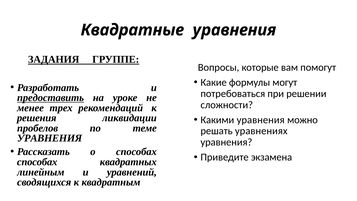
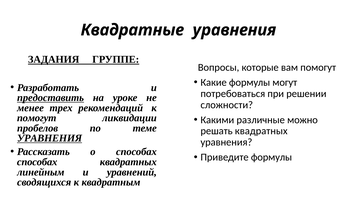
решения: решения -> помогут (37, 118)
Какими уравнения: уравнения -> различные (261, 120)
решать уравнениях: уравнениях -> квадратных (261, 131)
УРАВНЕНИЯ underline: none -> present (50, 138)
Приведите экзамена: экзамена -> формулы (272, 157)
